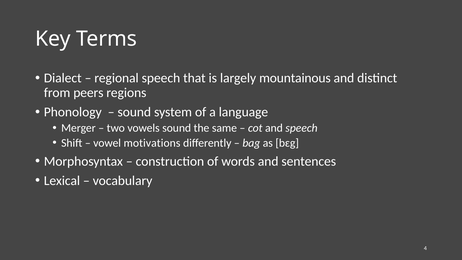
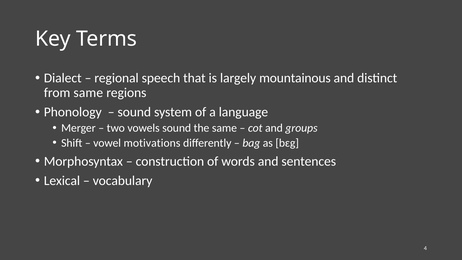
from peers: peers -> same (88, 93)
and speech: speech -> groups (301, 128)
